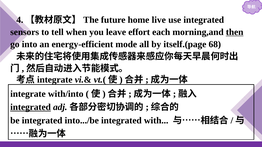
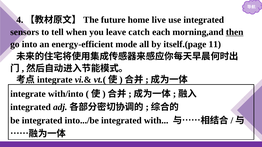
effort: effort -> catch (139, 32)
68: 68 -> 11 (215, 44)
integrated underline: present -> none (31, 107)
